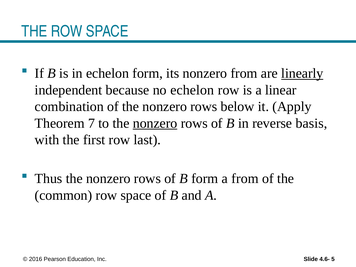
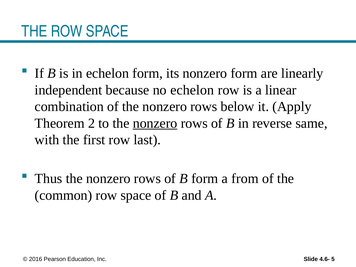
nonzero from: from -> form (244, 73)
linearly underline: present -> none (302, 73)
7: 7 -> 2 (91, 123)
basis: basis -> same (312, 123)
